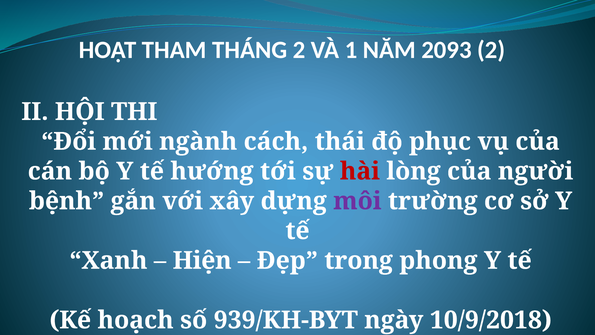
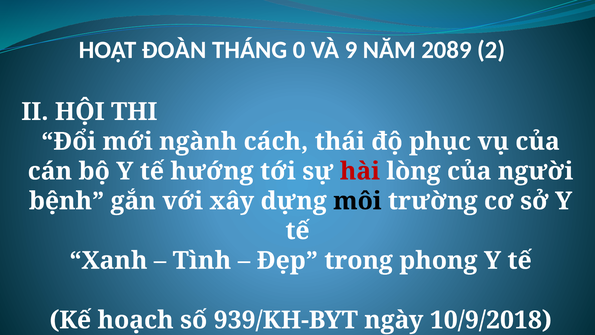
THAM: THAM -> ĐOÀN (174, 50)
THÁNG 2: 2 -> 0 (299, 50)
1: 1 -> 9 (351, 50)
2093: 2093 -> 2089 (446, 50)
môi colour: purple -> black (357, 201)
Hiện: Hiện -> Tình (202, 260)
